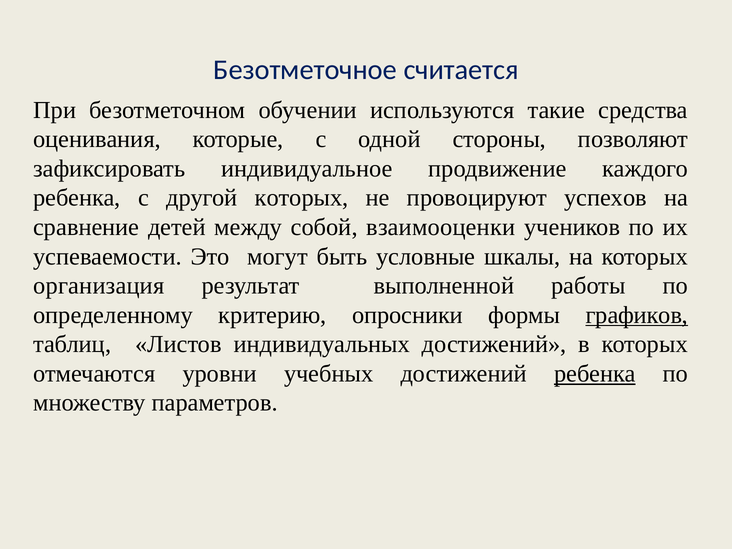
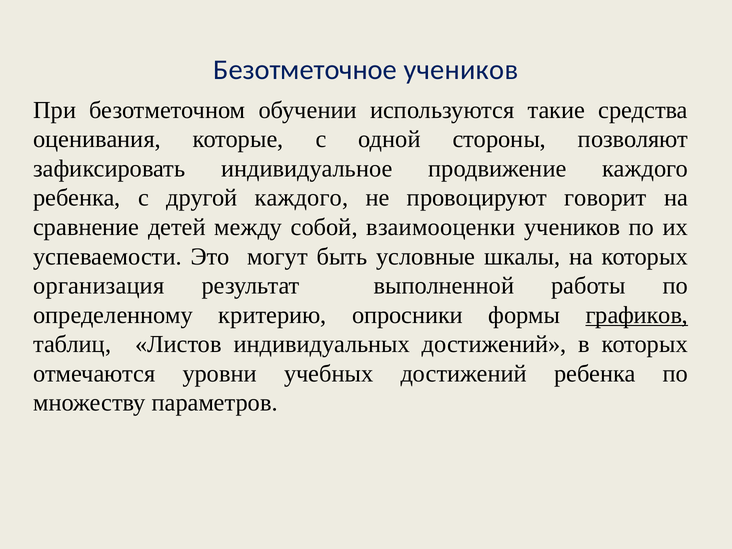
Безотметочное считается: считается -> учеников (461, 70)
другой которых: которых -> каждого (301, 198)
успехов: успехов -> говорит (605, 198)
ребенка underline: present -> none (595, 374)
